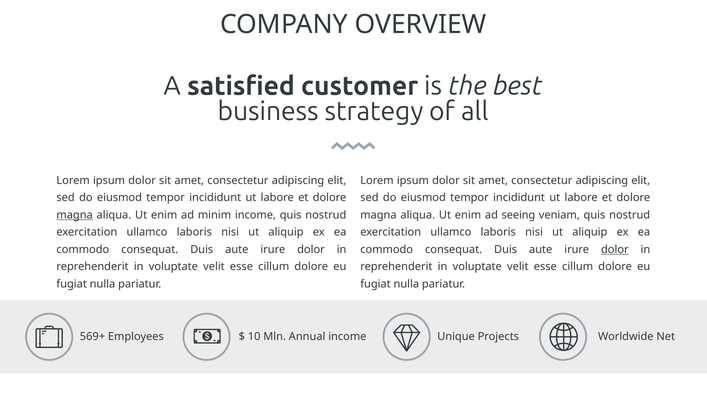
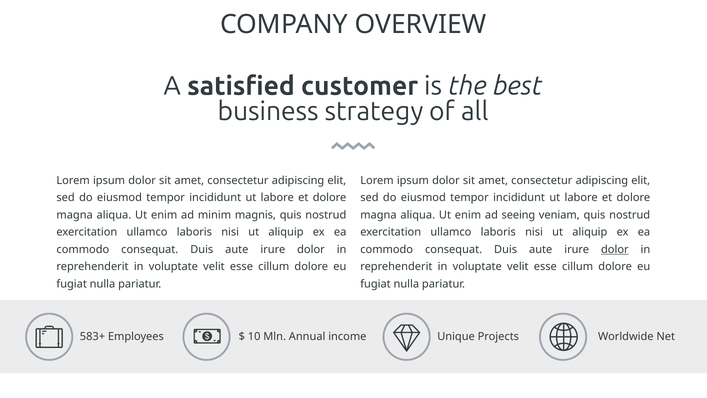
magna underline: present -> none (75, 215)
minim income: income -> magnis (255, 215)
569+: 569+ -> 583+ (92, 336)
